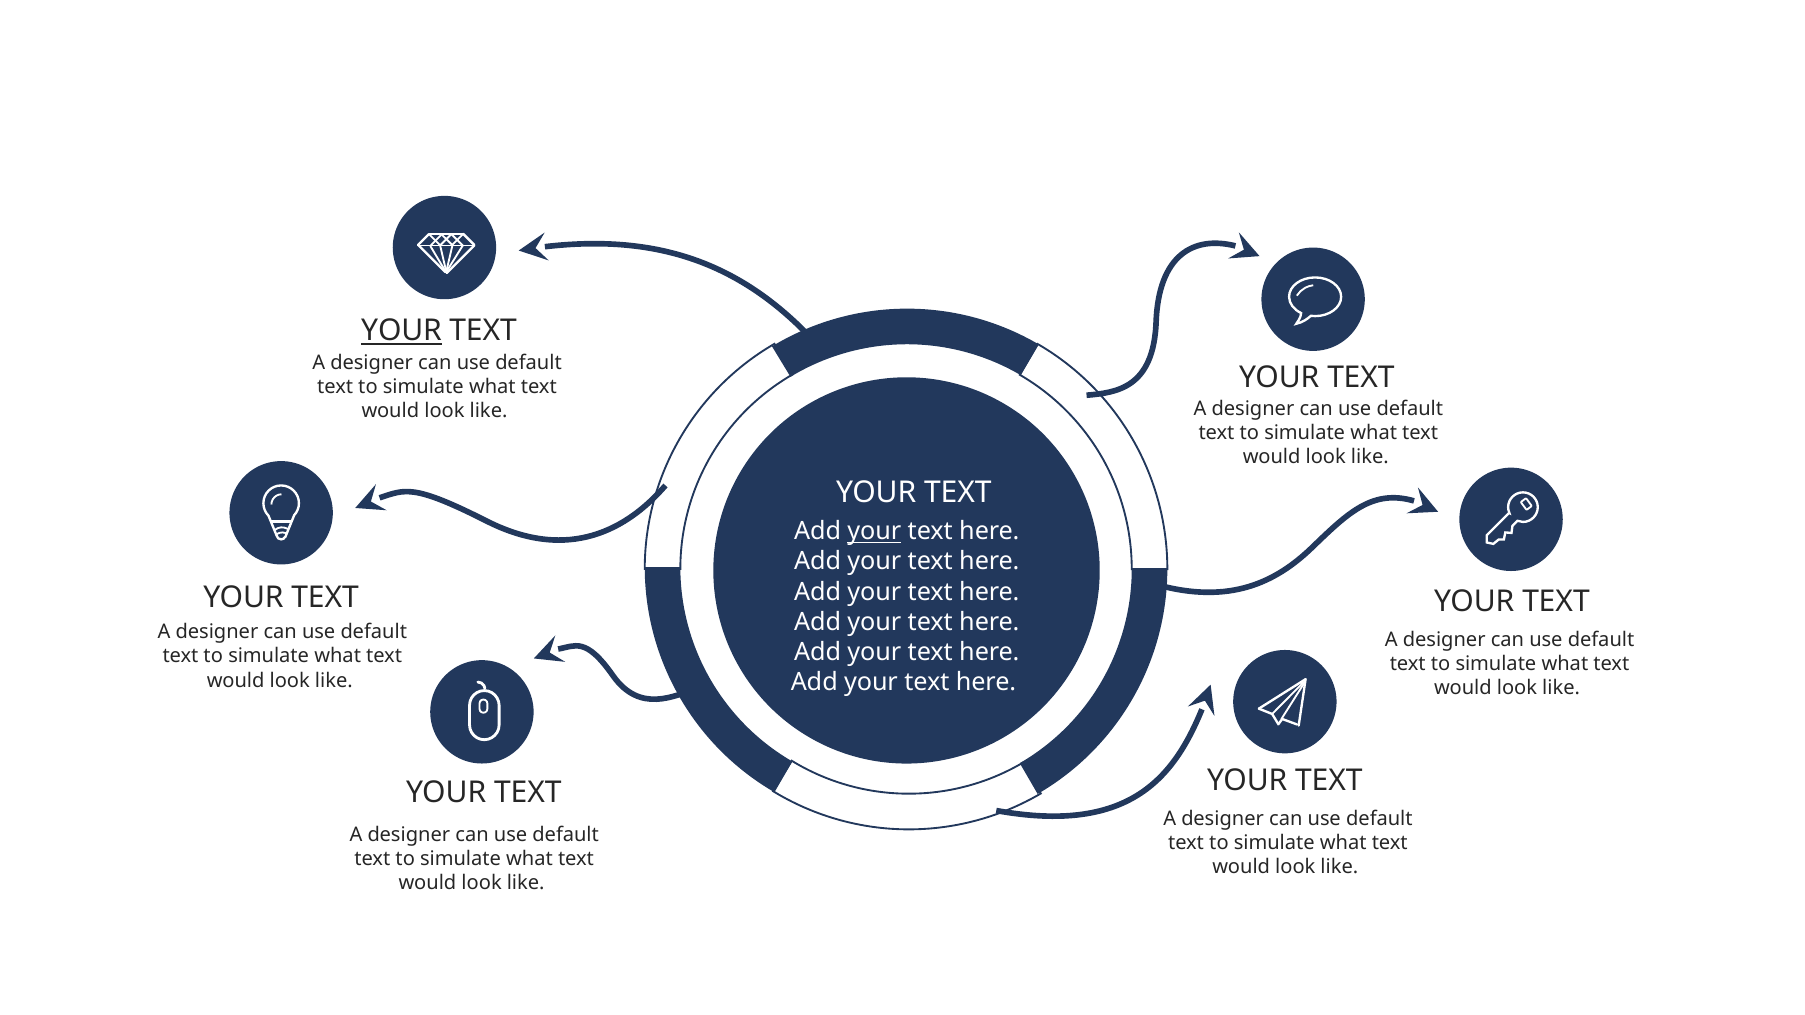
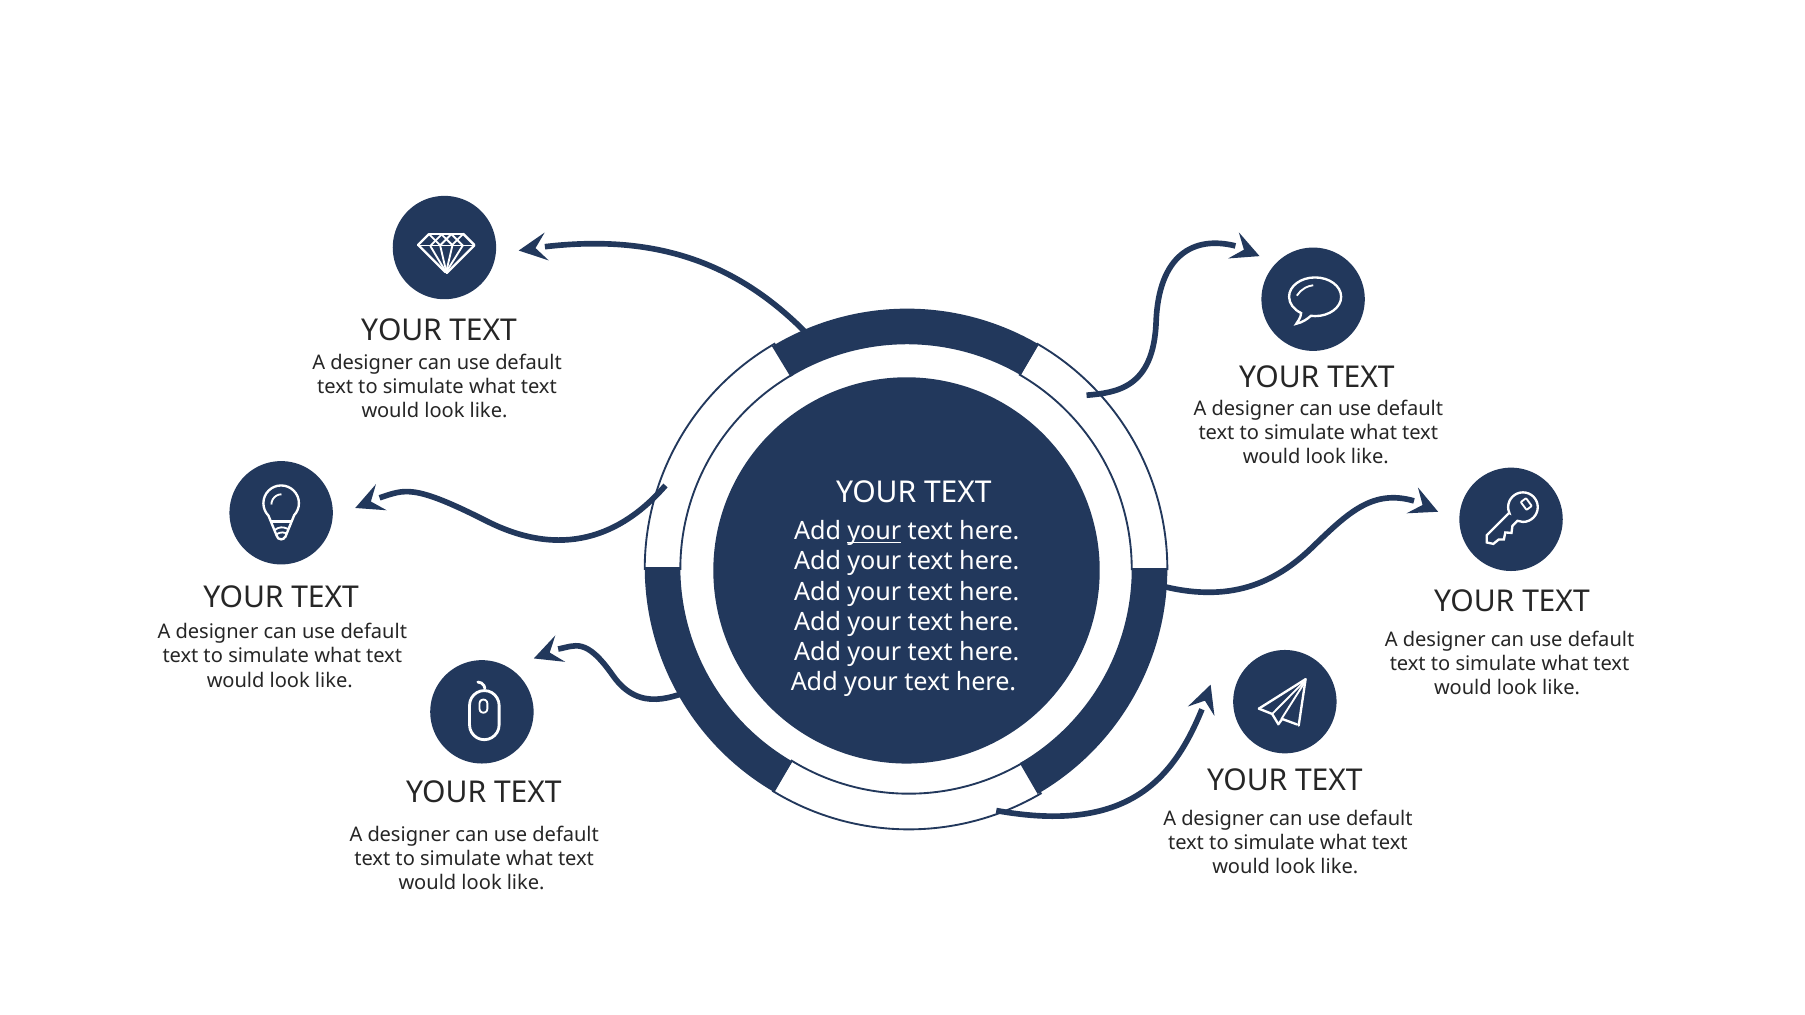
YOUR underline: present -> none (401, 331)
